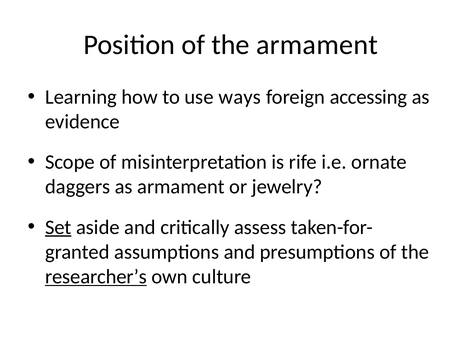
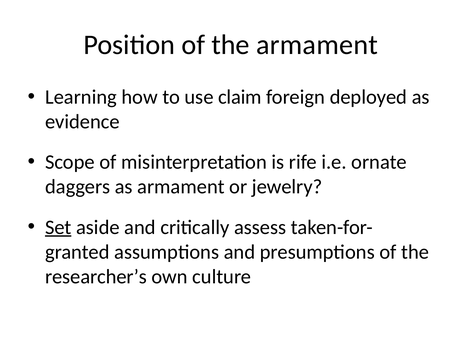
ways: ways -> claim (240, 97)
accessing: accessing -> deployed (368, 97)
researcher’s underline: present -> none (96, 276)
